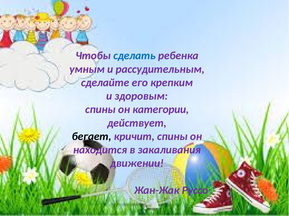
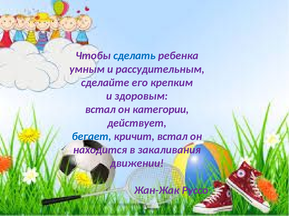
спины: спины -> встал (100, 110)
бегает colour: black -> blue (92, 137)
кричит спины: спины -> встал (172, 137)
